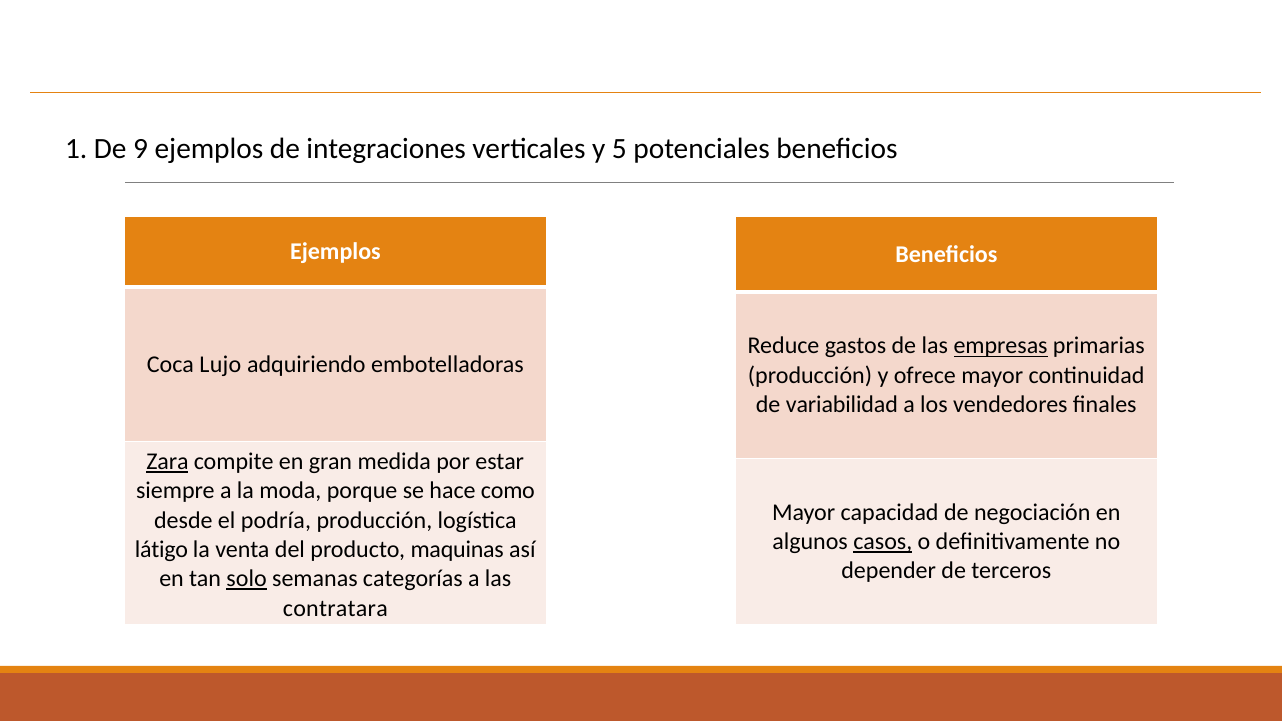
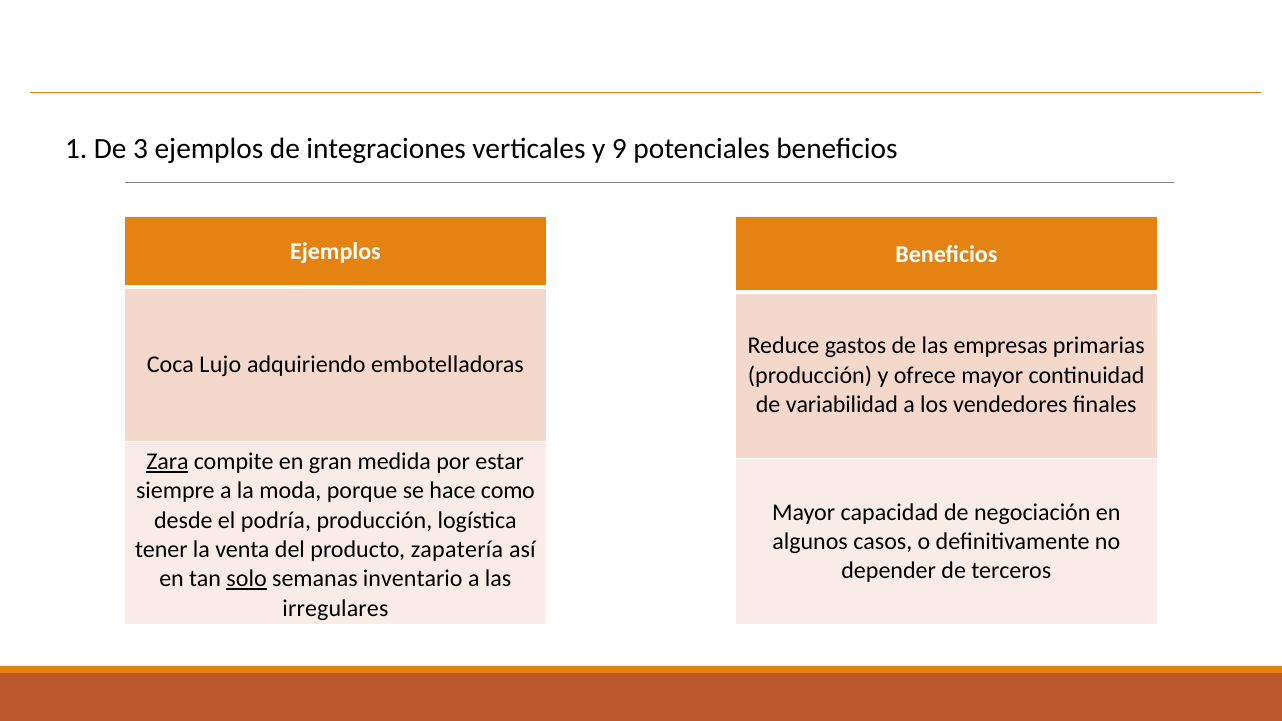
9: 9 -> 3 (141, 149)
5: 5 -> 9 (619, 149)
empresas underline: present -> none (1001, 346)
casos underline: present -> none (883, 542)
látigo: látigo -> tener (161, 550)
maquinas: maquinas -> zapatería (457, 550)
categorías: categorías -> inventario (413, 579)
contratara: contratara -> irregulares (335, 608)
